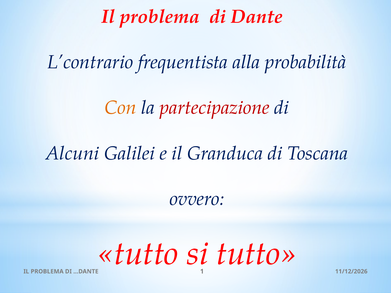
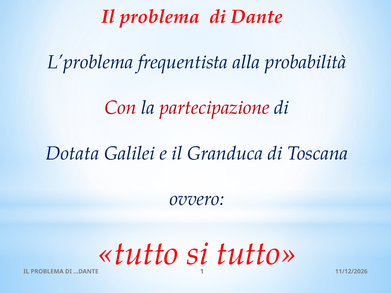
L’contrario: L’contrario -> L’problema (90, 62)
Con colour: orange -> red (121, 108)
Alcuni: Alcuni -> Dotata (72, 153)
